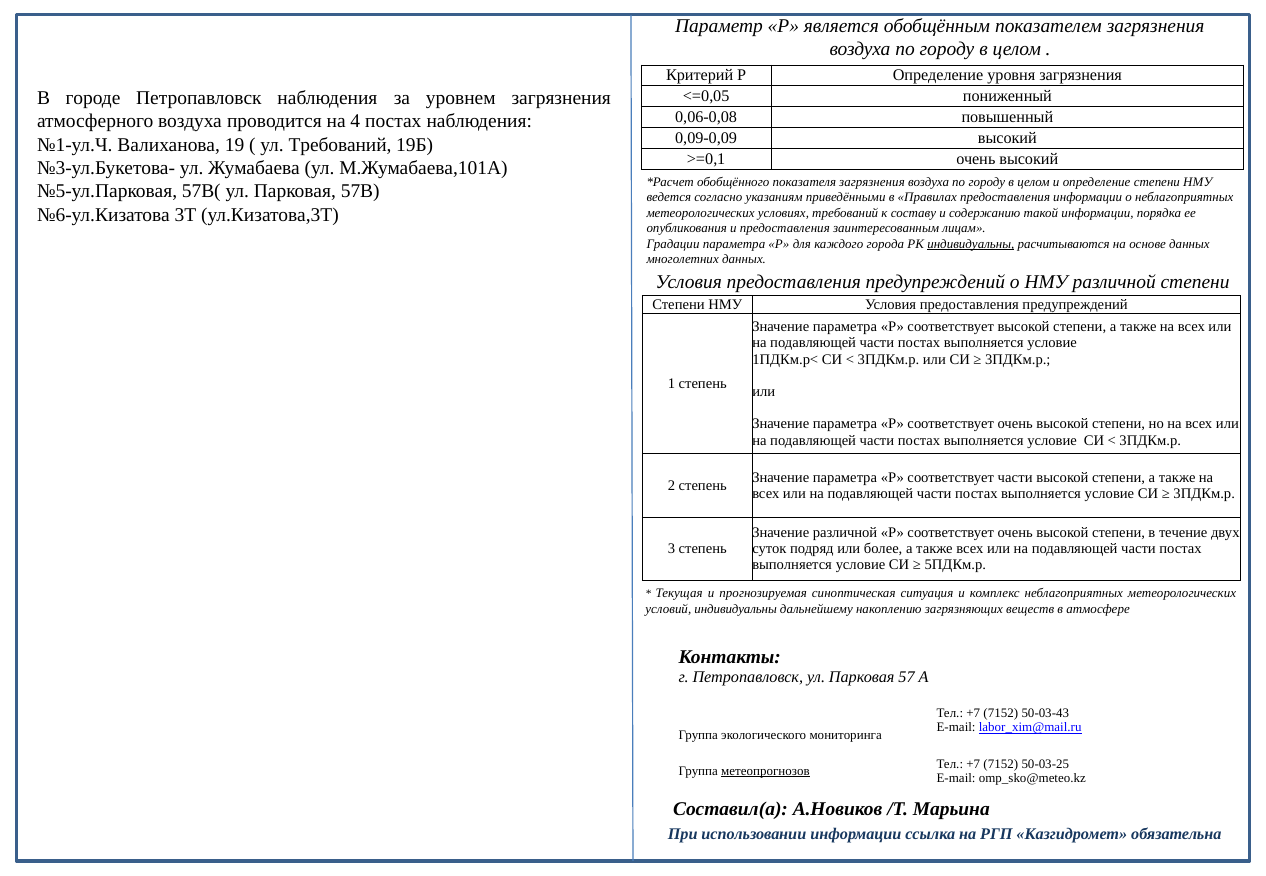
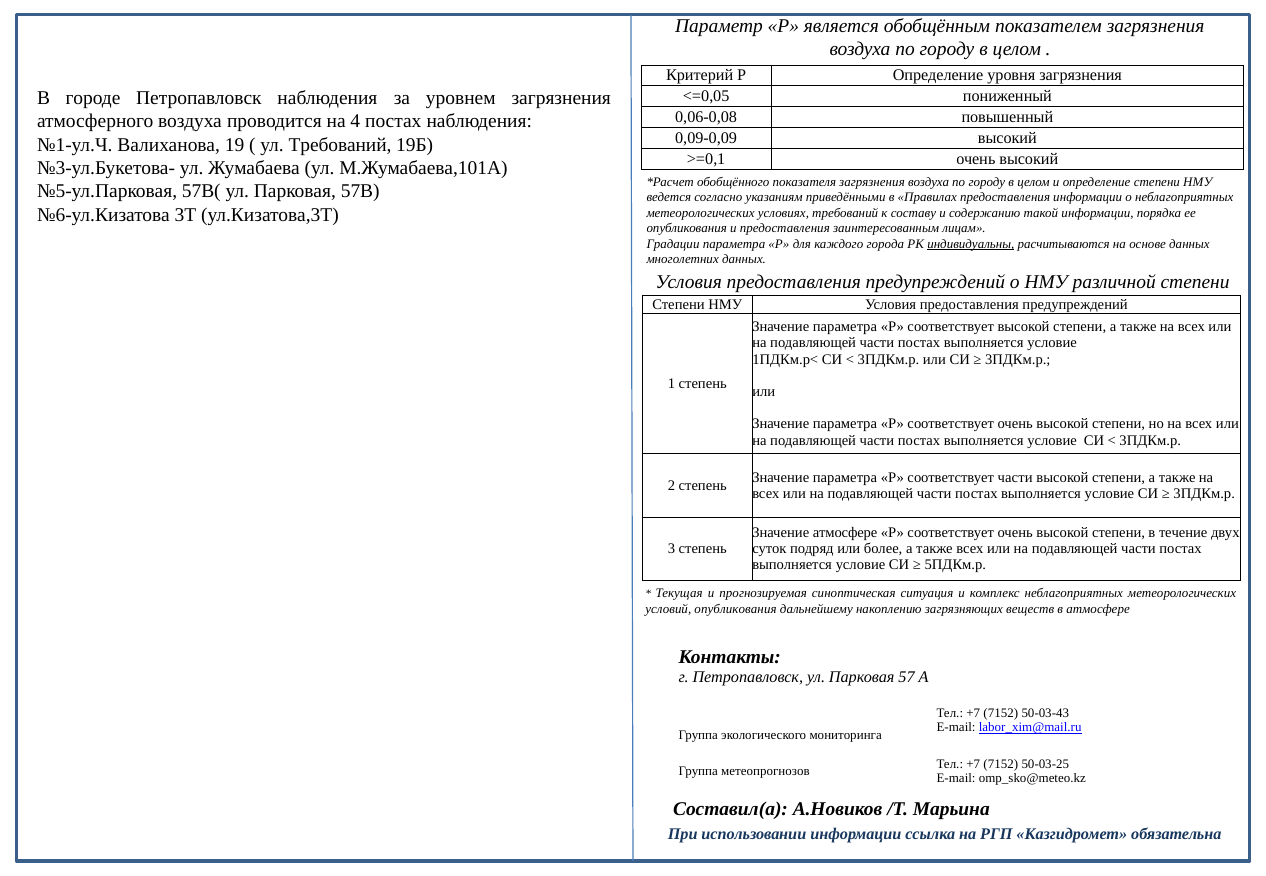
Значение различной: различной -> атмосфере (845, 533)
условий индивидуальны: индивидуальны -> опубликования (736, 609)
метеопрогнозов underline: present -> none (765, 771)
